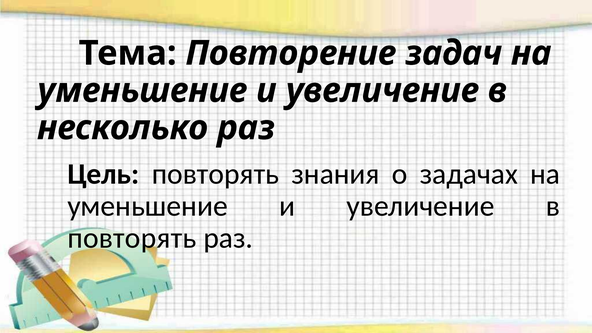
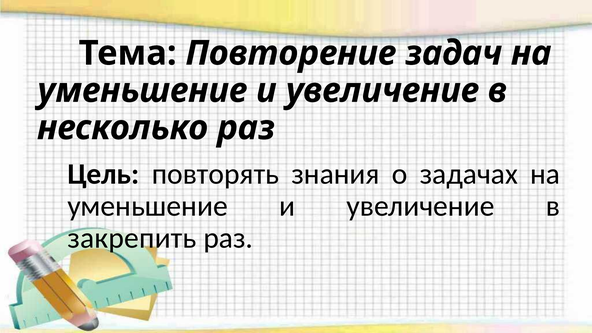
повторять: повторять -> закрепить (132, 238)
